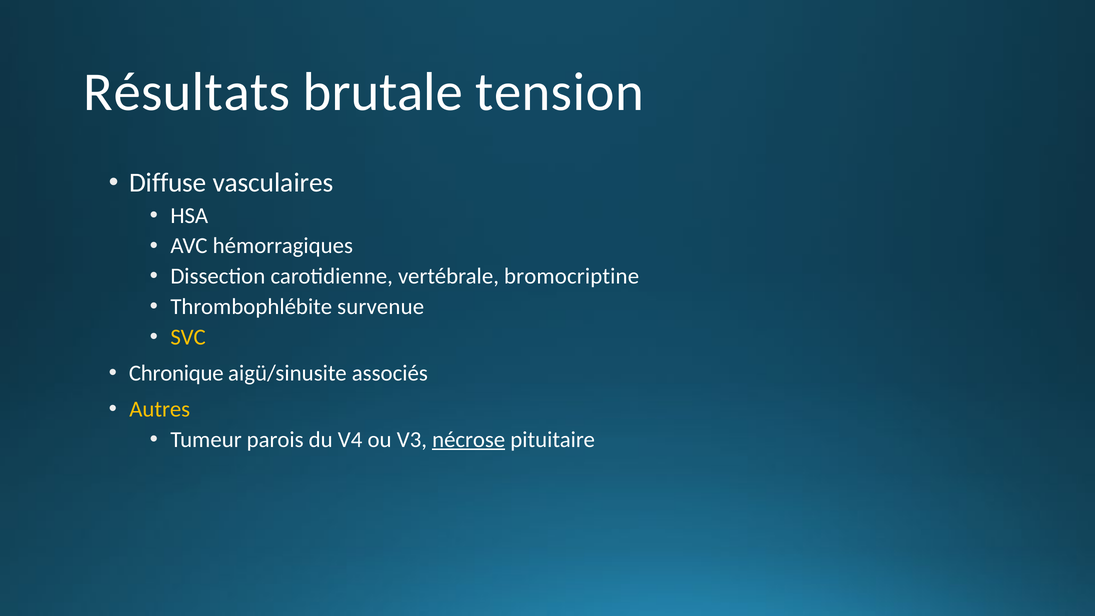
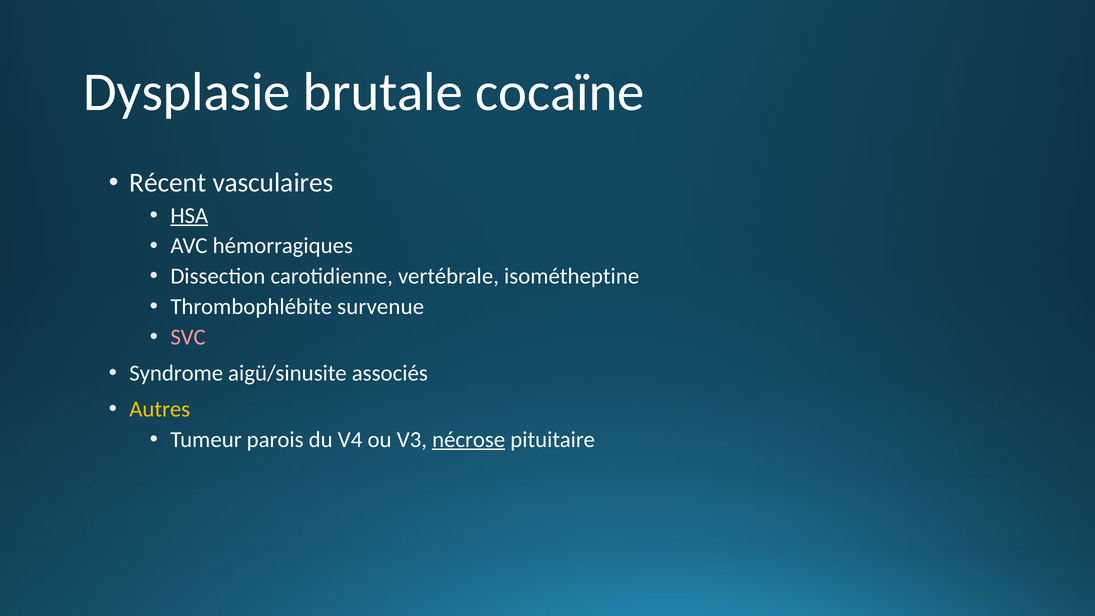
Résultats: Résultats -> Dysplasie (187, 92)
tension: tension -> cocaïne (560, 92)
Diffuse: Diffuse -> Récent (168, 183)
HSA underline: none -> present (189, 216)
bromocriptine: bromocriptine -> isométheptine (572, 276)
SVC colour: yellow -> pink (188, 337)
Chronique: Chronique -> Syndrome (176, 373)
